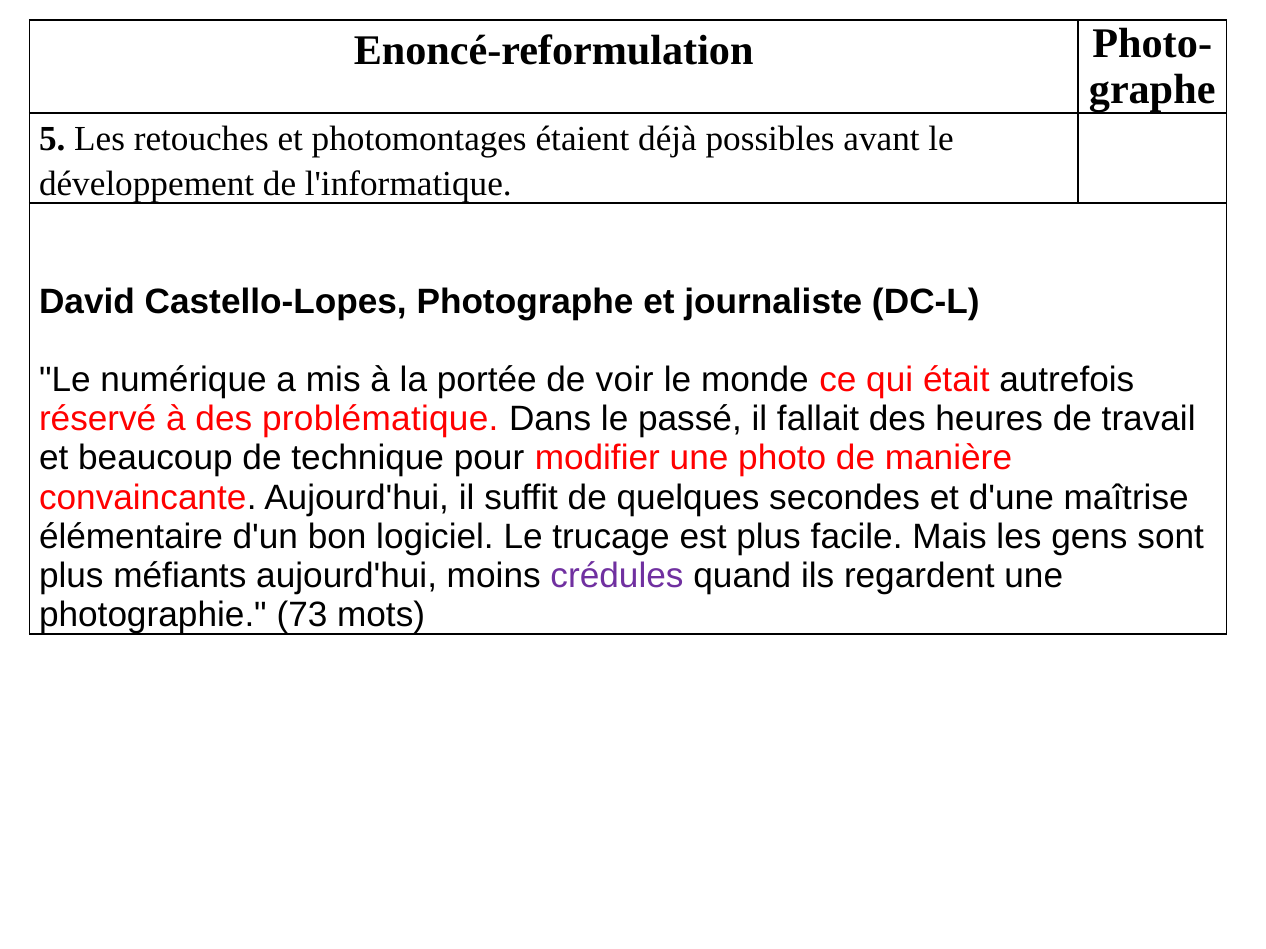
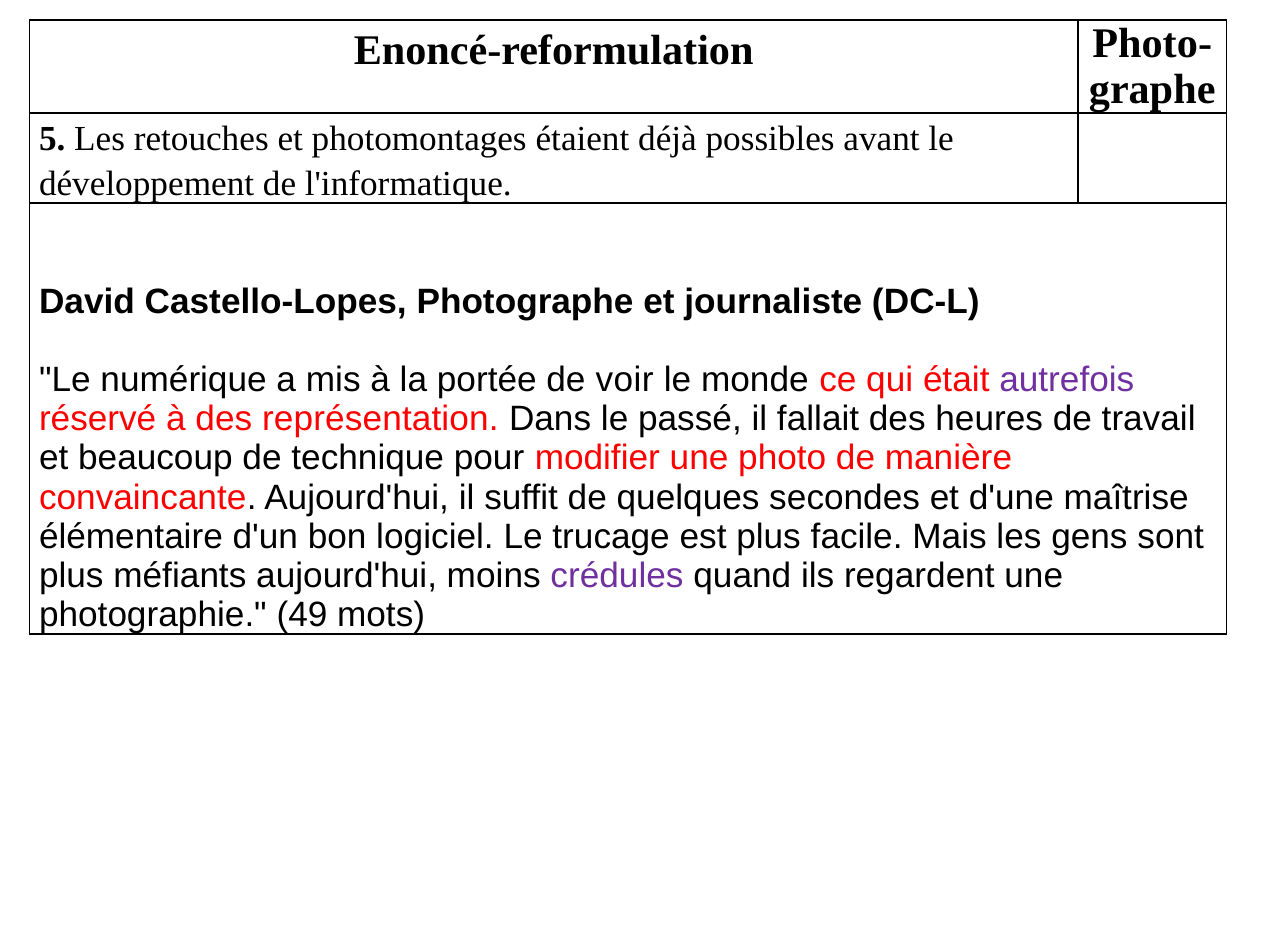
autrefois colour: black -> purple (1067, 380)
problématique: problématique -> représentation (380, 419)
73: 73 -> 49 (302, 615)
